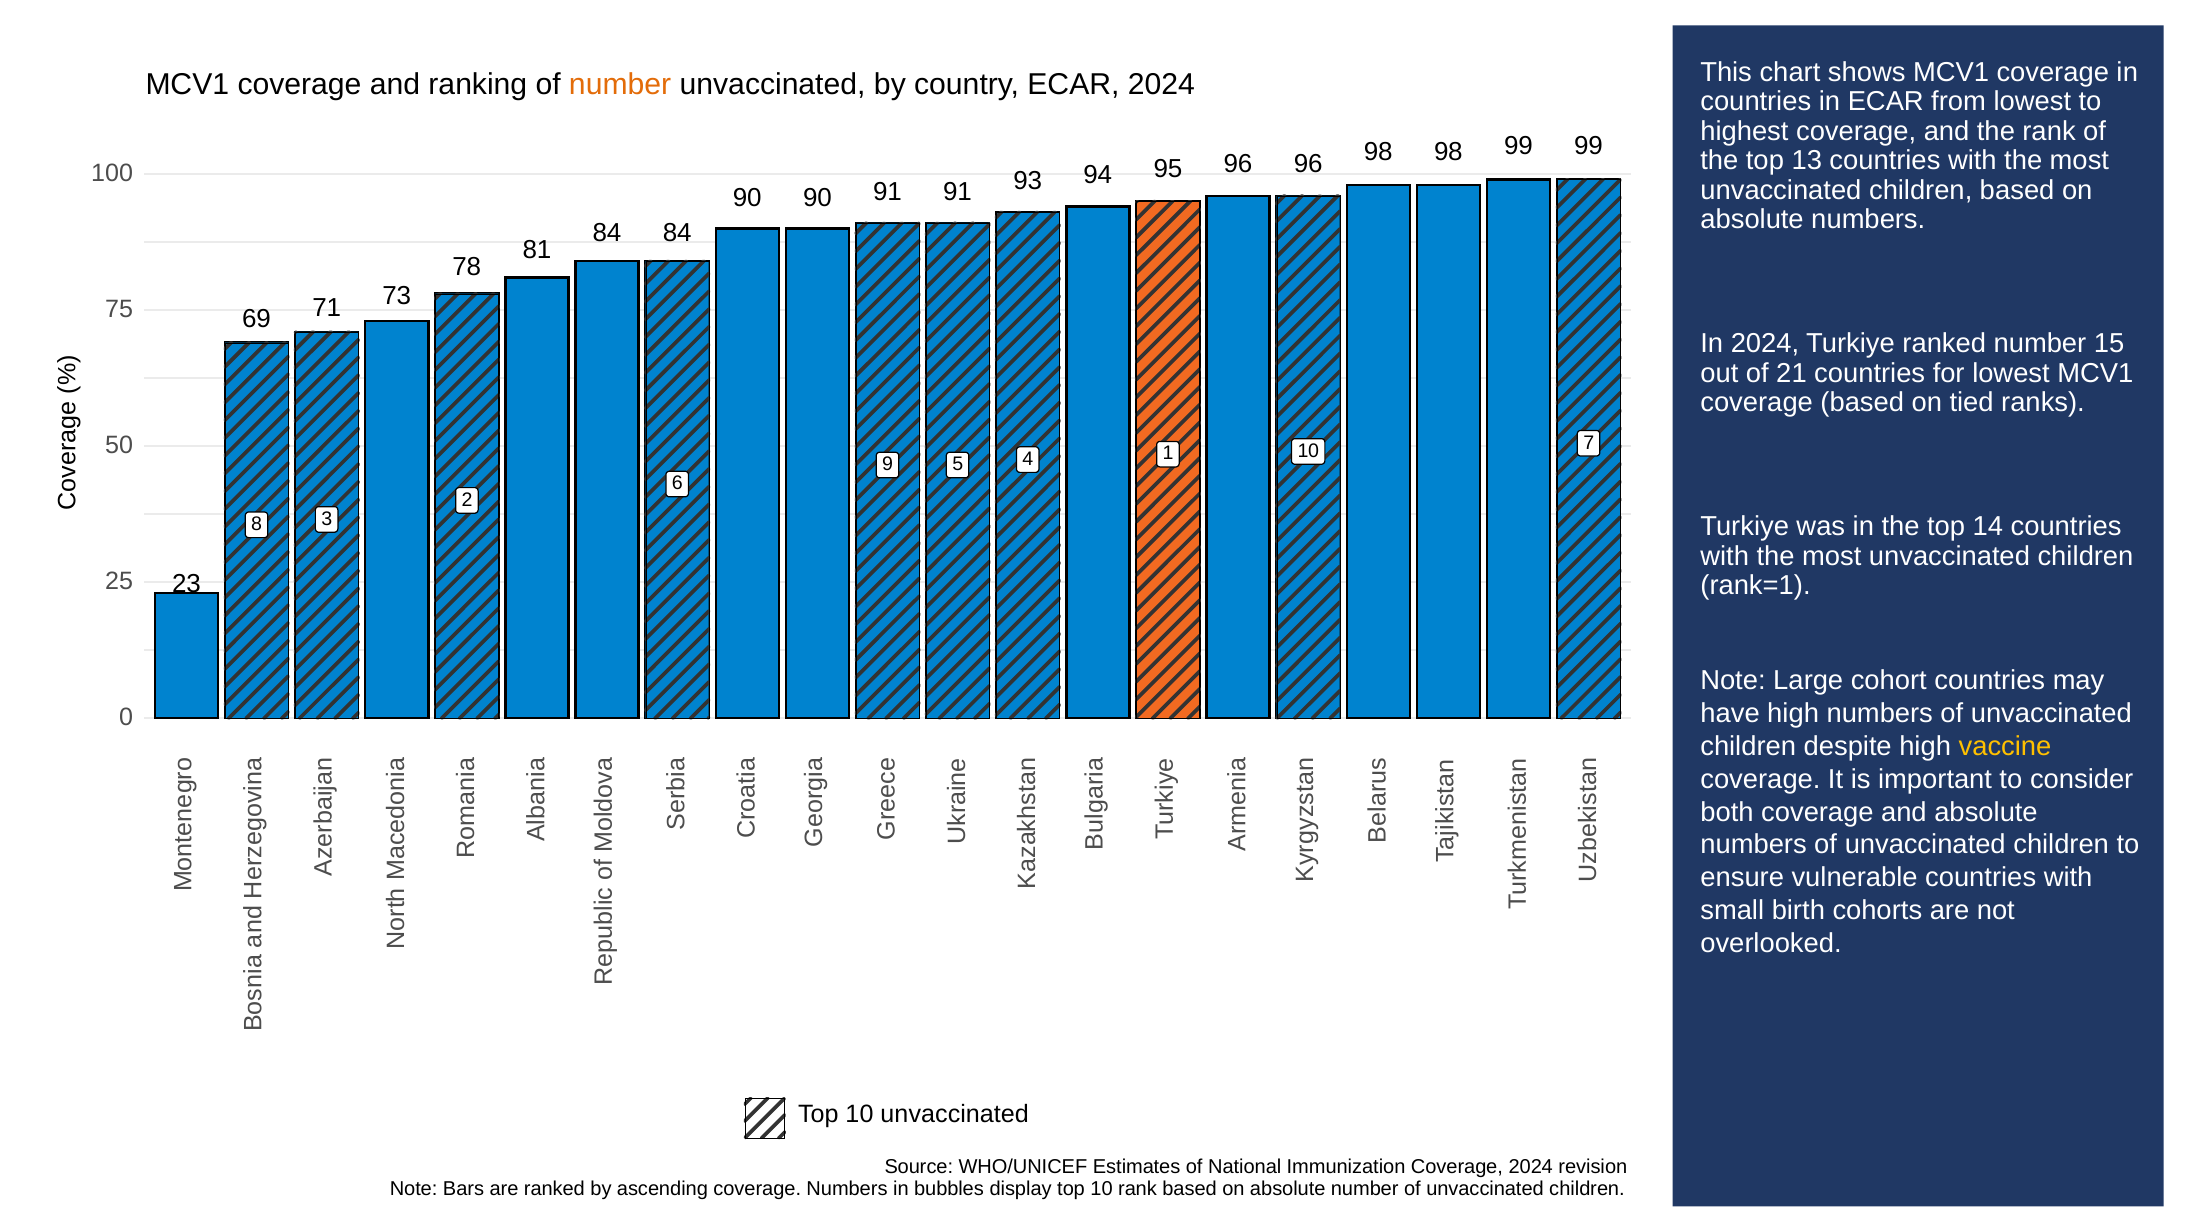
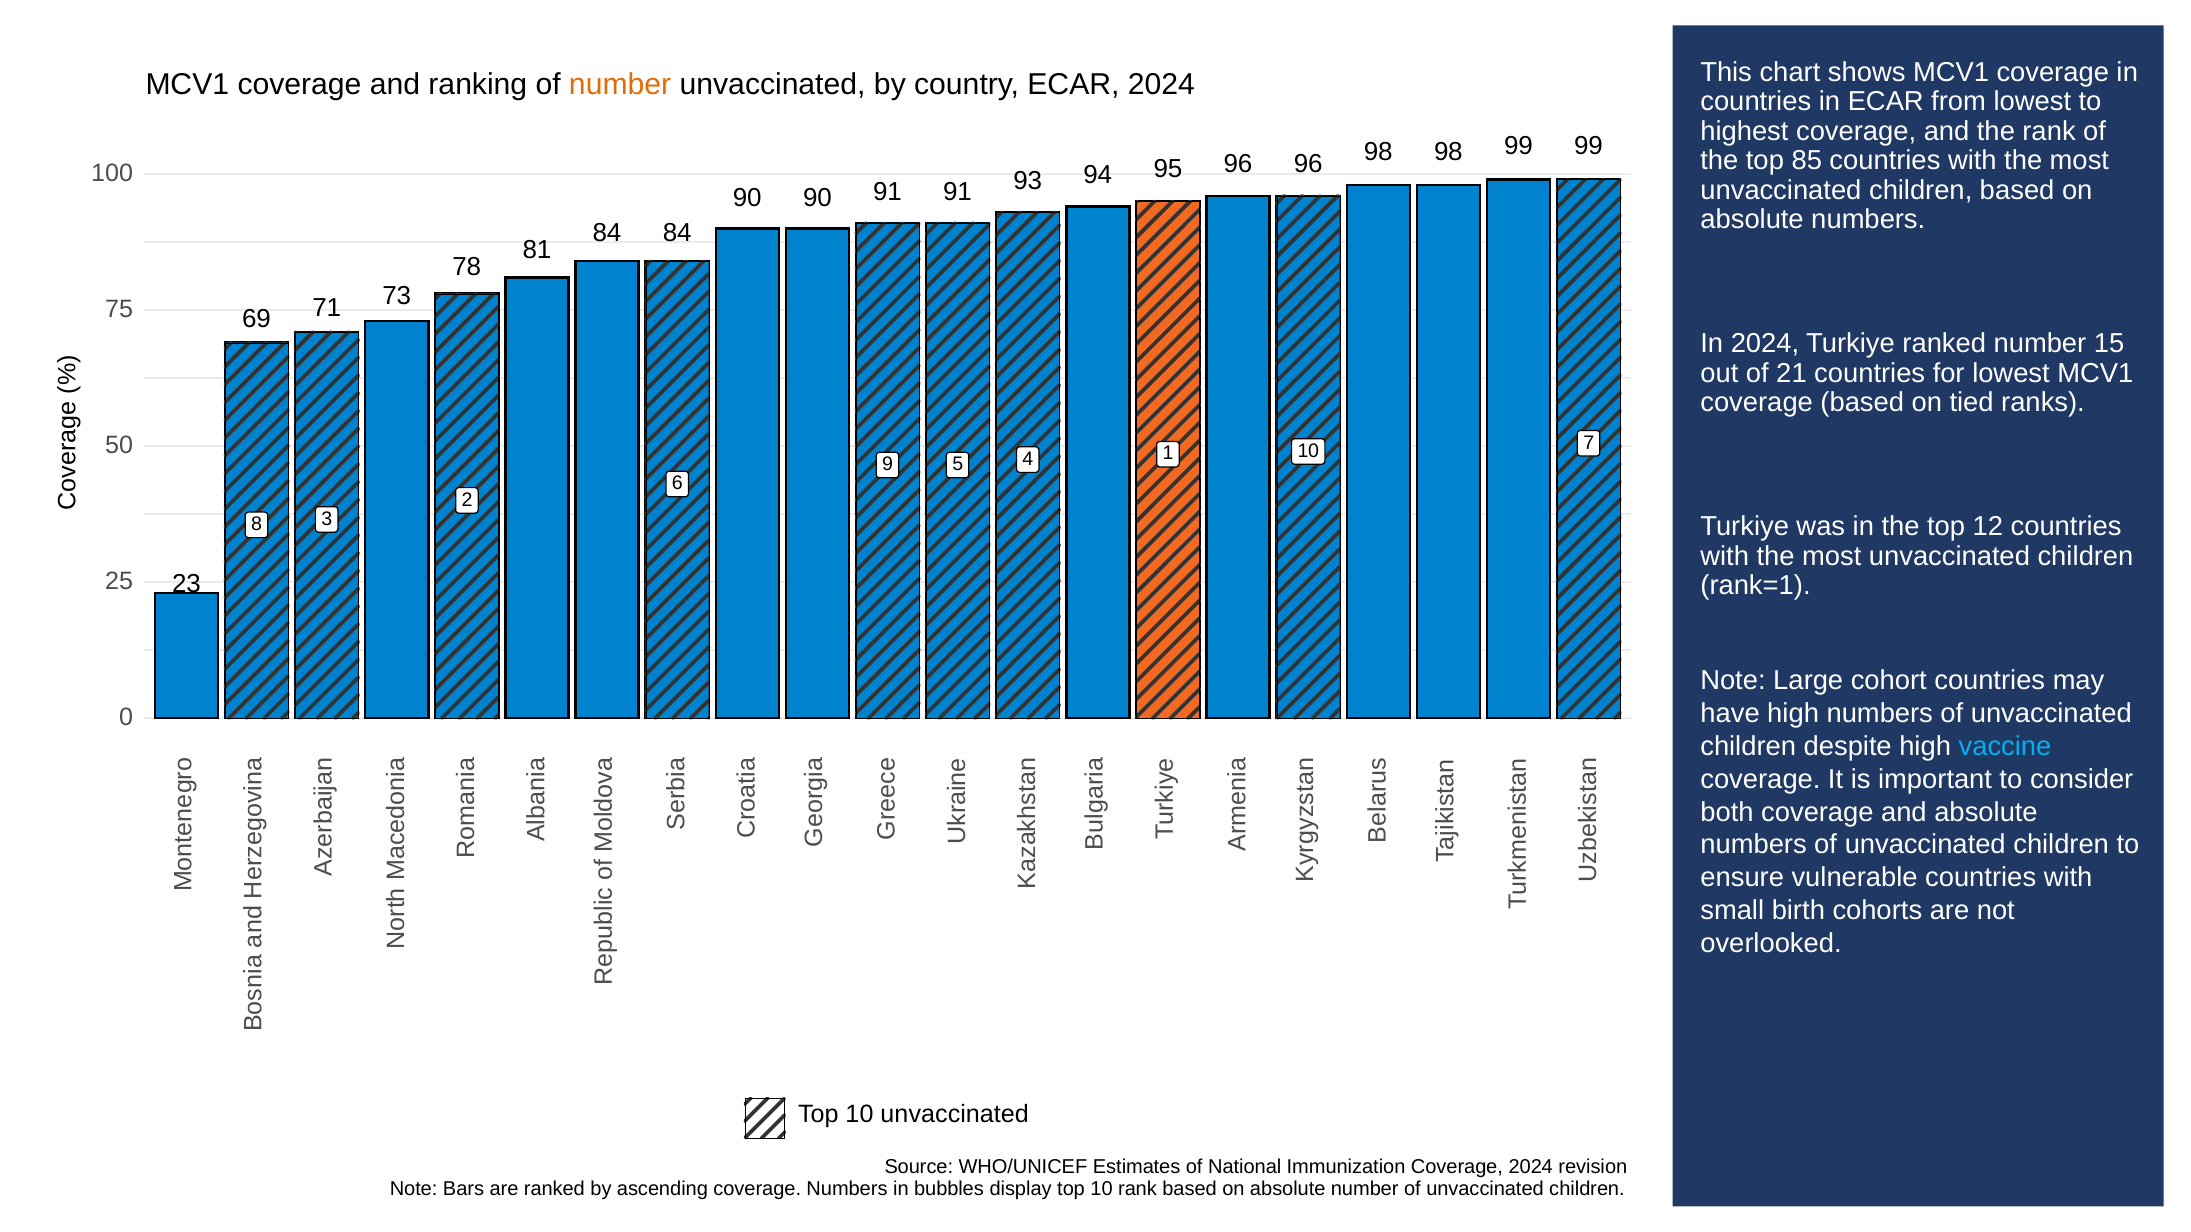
13: 13 -> 85 (1807, 161)
14: 14 -> 12 (1988, 527)
vaccine colour: yellow -> light blue (2005, 747)
